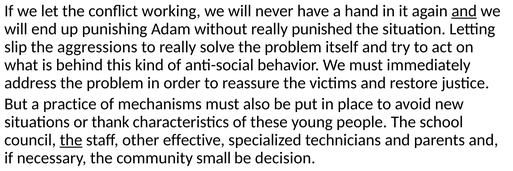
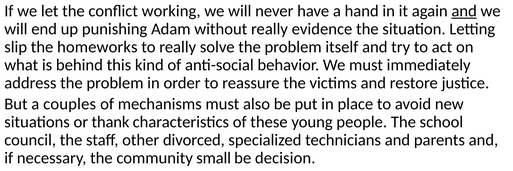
punished: punished -> evidence (322, 29)
aggressions: aggressions -> homeworks (97, 47)
practice: practice -> couples (70, 104)
the underline: present -> none (71, 140)
effective: effective -> divorced (194, 140)
